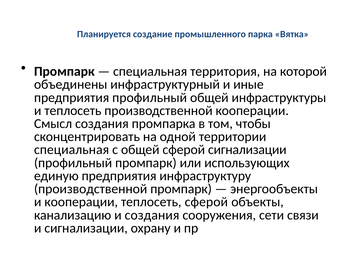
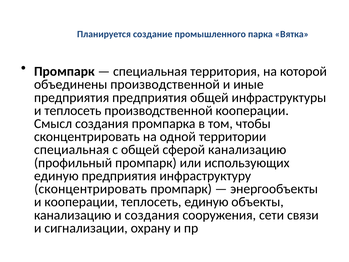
объединены инфраструктурный: инфраструктурный -> производственной (165, 84)
предприятия профильный: профильный -> предприятия (150, 97)
сферой сигнализации: сигнализации -> канализацию (247, 150)
производственной: производственной -> сконцентрировать (91, 189)
теплосеть сферой: сферой -> единую (206, 202)
